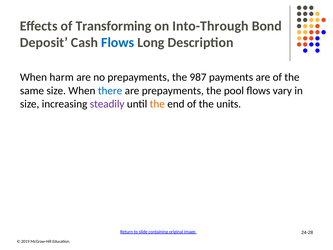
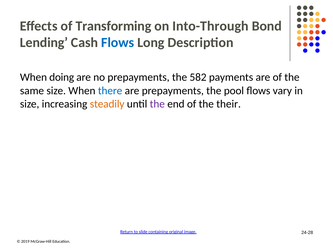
Deposit: Deposit -> Lending (44, 43)
harm: harm -> doing (62, 77)
987: 987 -> 582 (198, 77)
steadily colour: purple -> orange (107, 104)
the colour: orange -> purple (157, 104)
units: units -> their (229, 104)
